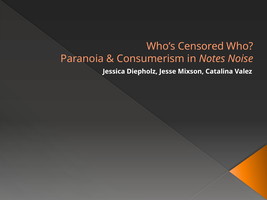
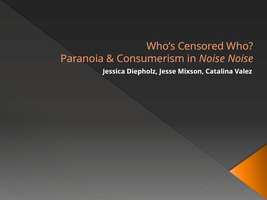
in Notes: Notes -> Noise (212, 59)
